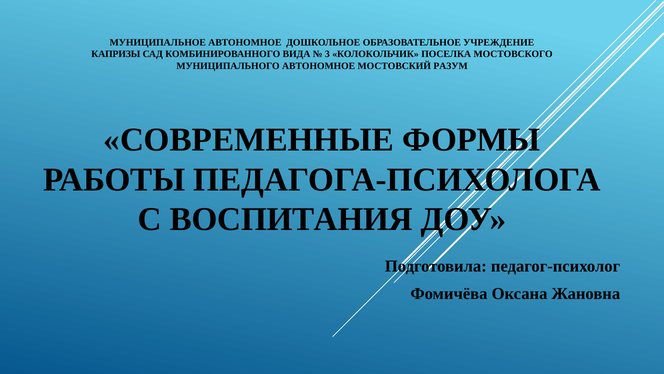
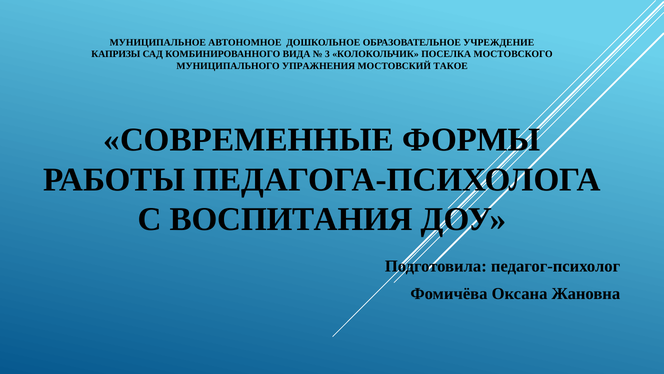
МУНИЦИПАЛЬНОГО АВТОНОМНОЕ: АВТОНОМНОЕ -> УПРАЖНЕНИЯ (319, 66)
РАЗУМ: РАЗУМ -> ТАКОЕ (451, 66)
